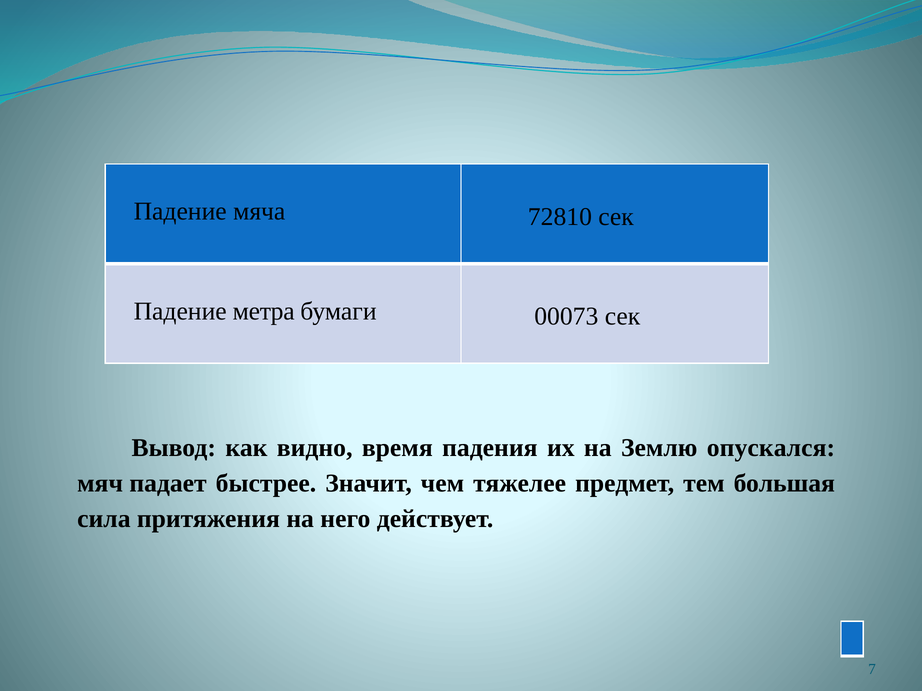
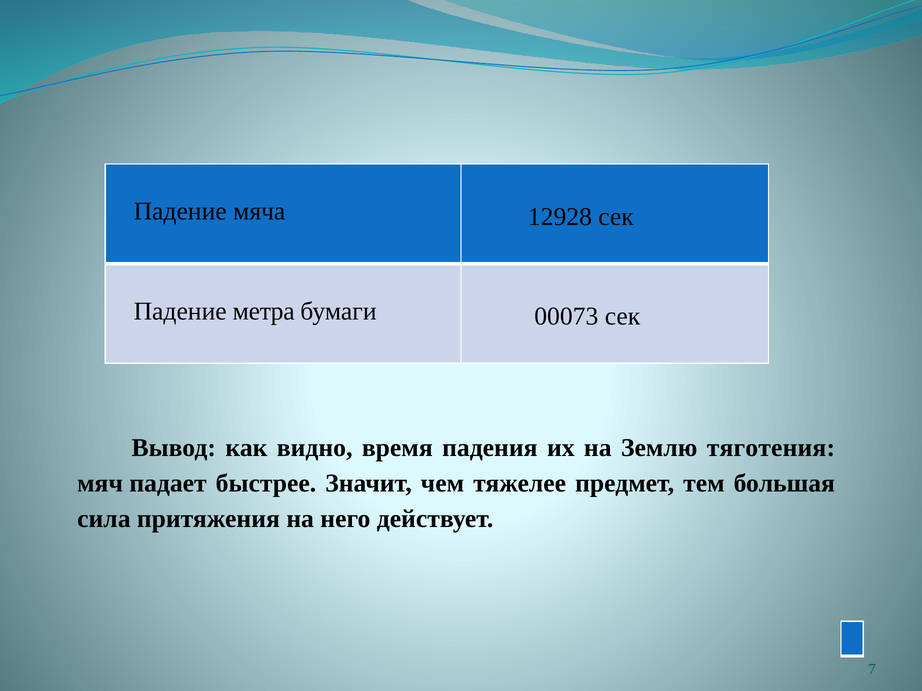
72810: 72810 -> 12928 (560, 217)
опускался: опускался -> тяготения (771, 448)
